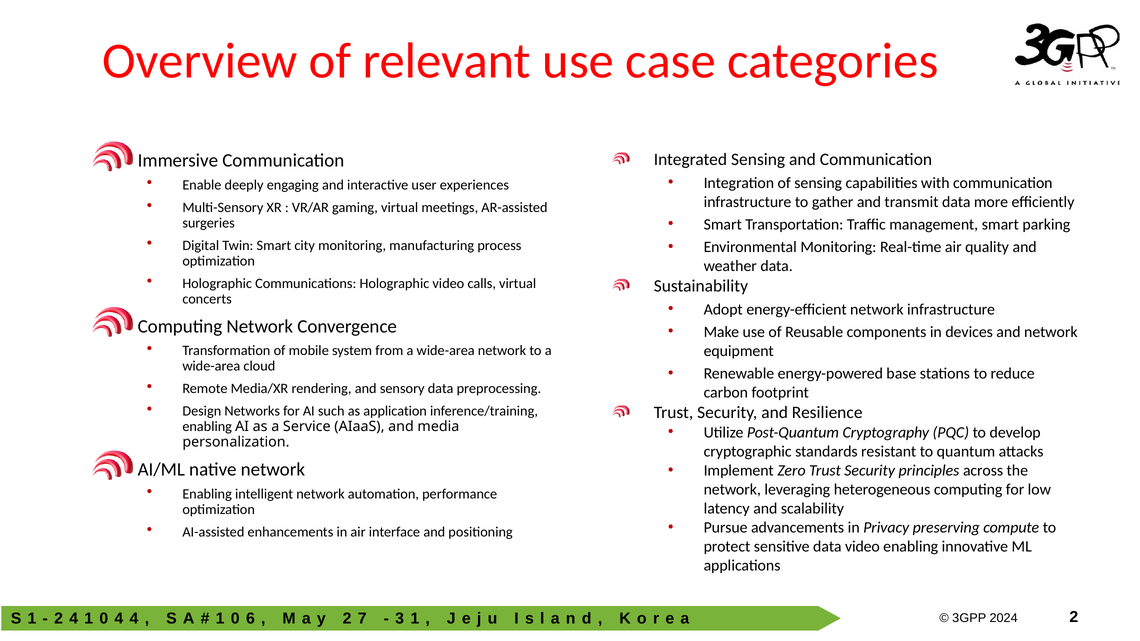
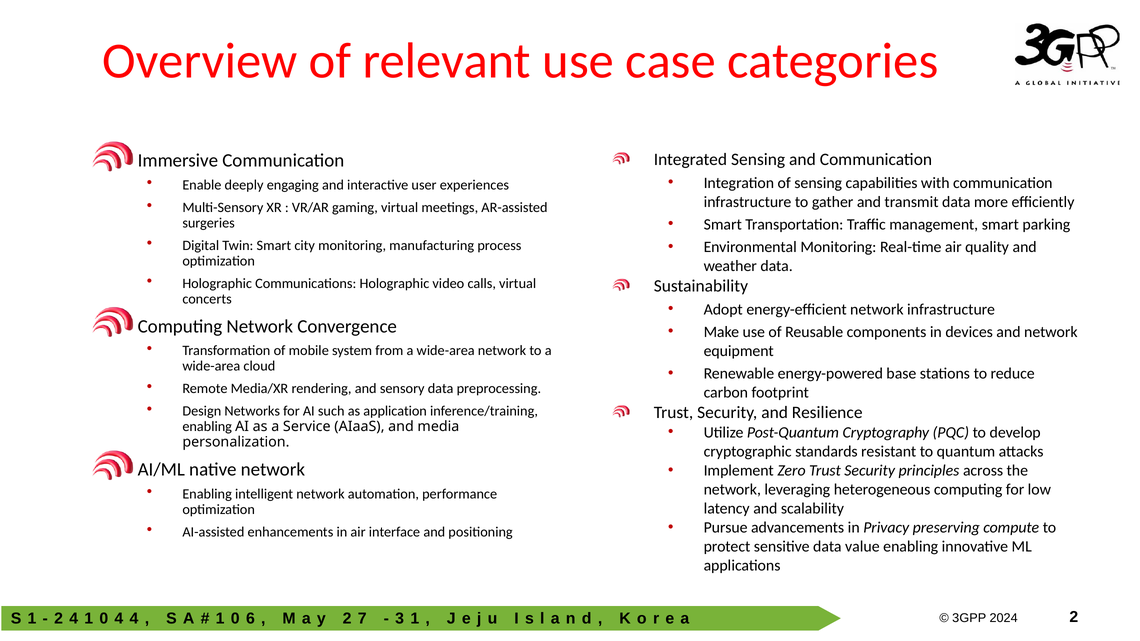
data video: video -> value (862, 547)
